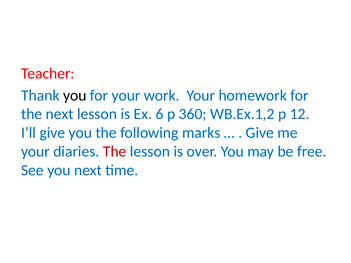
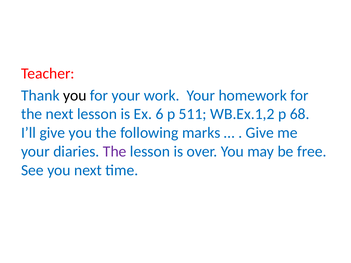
360: 360 -> 511 (193, 114)
12: 12 -> 68 (300, 114)
The colour: red -> purple (115, 152)
